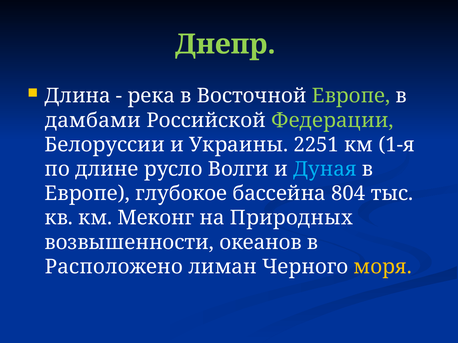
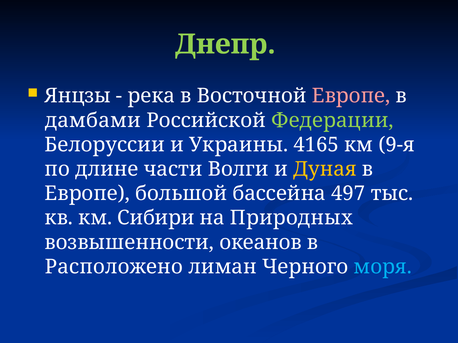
Длина: Длина -> Янцзы (78, 96)
Европе colour: light green -> pink (351, 96)
2251: 2251 -> 4165 (316, 145)
1-я: 1-я -> 9-я (397, 145)
русло: русло -> части (173, 169)
Дуная colour: light blue -> yellow (325, 169)
глубокое: глубокое -> большой (181, 194)
804: 804 -> 497 (348, 194)
Меконг: Меконг -> Сибири (156, 218)
моря colour: yellow -> light blue (383, 267)
